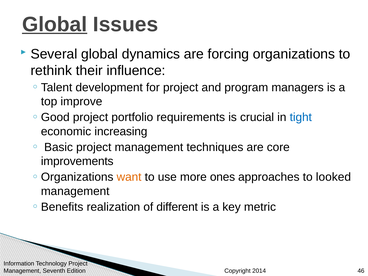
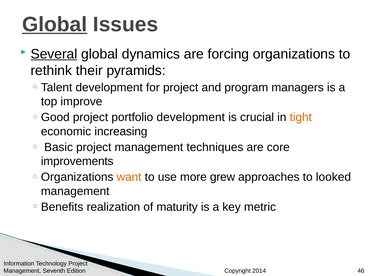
Several underline: none -> present (54, 54)
influence: influence -> pyramids (136, 71)
portfolio requirements: requirements -> development (191, 117)
tight colour: blue -> orange (301, 117)
ones: ones -> grew (223, 177)
different: different -> maturity (177, 207)
